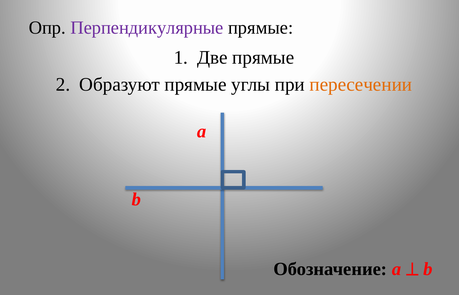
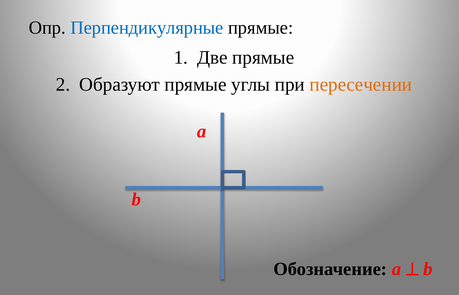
Перпендикулярные colour: purple -> blue (147, 28)
